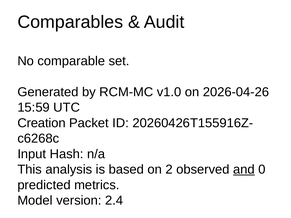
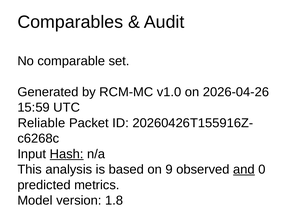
Creation: Creation -> Reliable (41, 123)
Hash underline: none -> present (67, 154)
2: 2 -> 9 (169, 170)
2.4: 2.4 -> 1.8 (114, 201)
